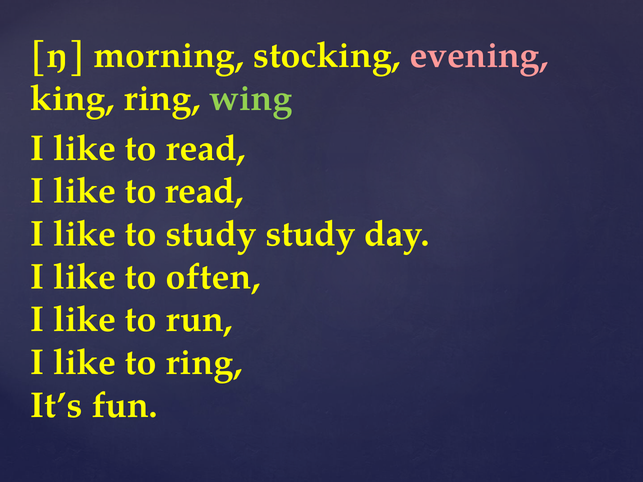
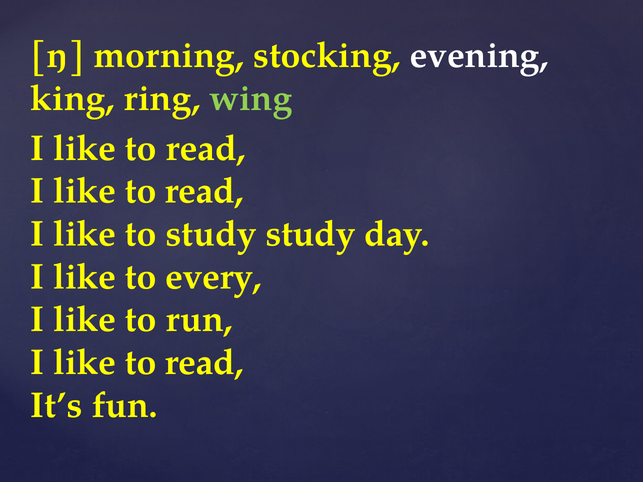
evening colour: pink -> white (479, 55)
often: often -> every (213, 277)
ring: ring -> read (204, 363)
